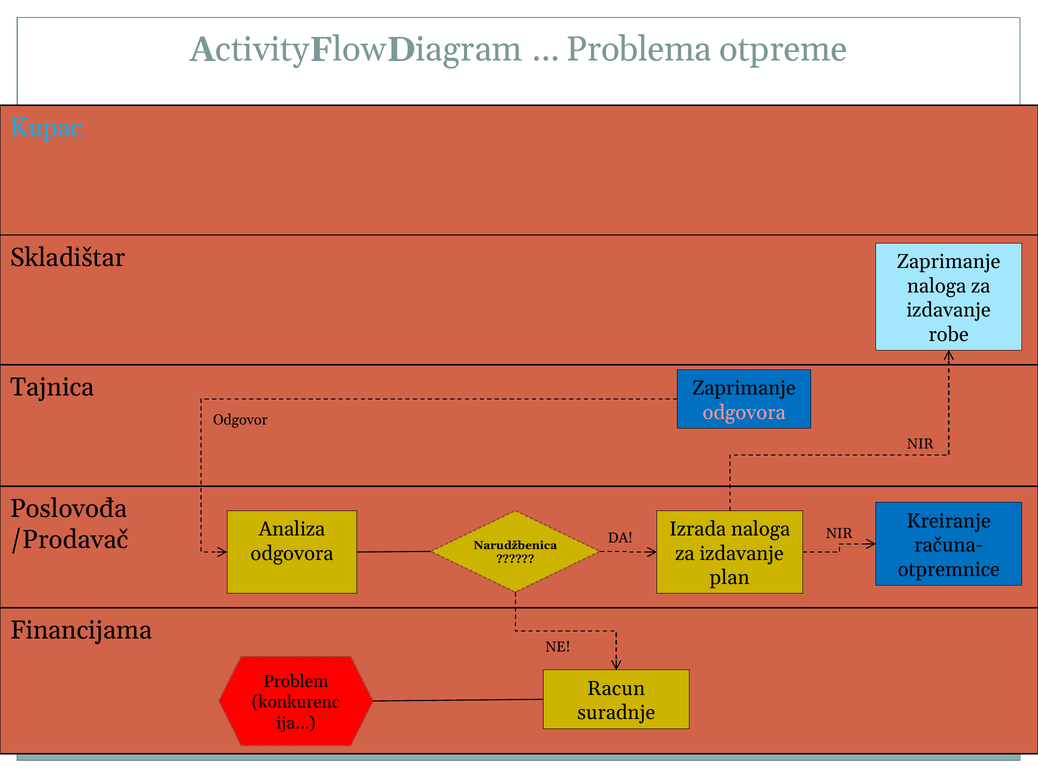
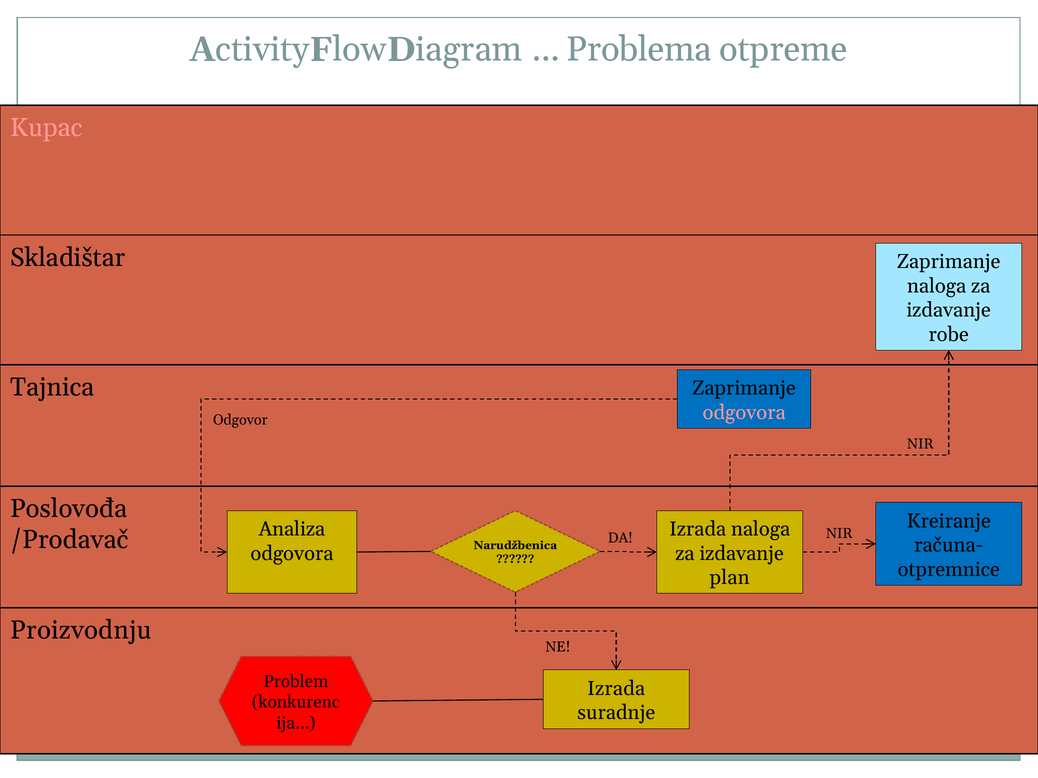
Kupac colour: light blue -> pink (46, 128)
Financijama: Financijama -> Proizvodnju (81, 631)
Racun: Racun -> Izrada (616, 689)
